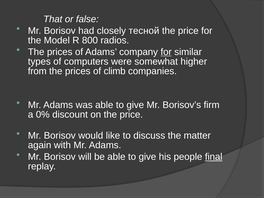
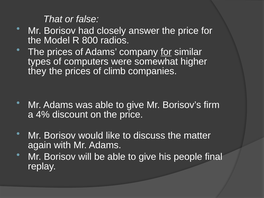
тесной: тесной -> answer (144, 31)
from: from -> they (37, 71)
0%: 0% -> 4% (43, 114)
final underline: present -> none (214, 157)
